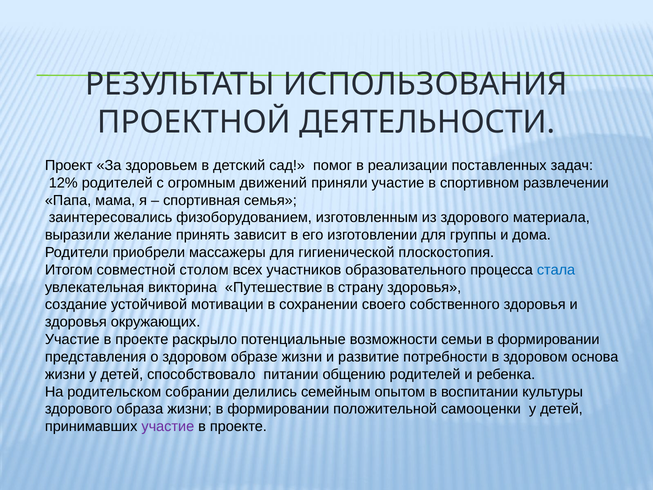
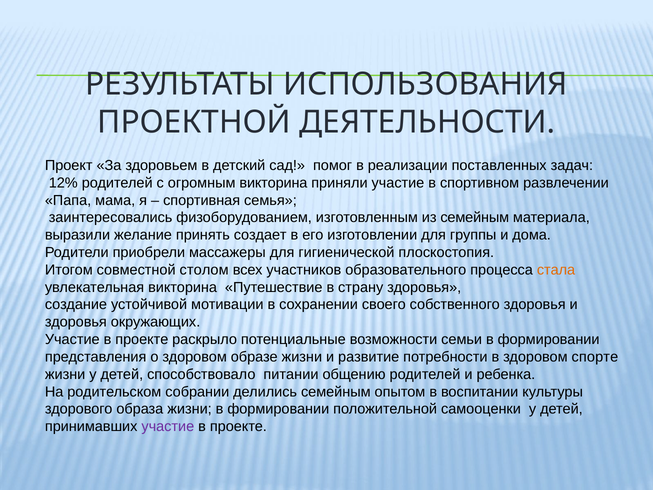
огромным движений: движений -> викторина (273, 183)
из здорового: здорового -> семейным (475, 218)
зависит: зависит -> создает (260, 235)
стала colour: blue -> orange (556, 270)
основа: основа -> спорте (595, 357)
